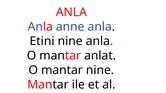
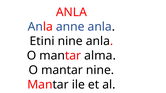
anlat: anlat -> alma (100, 56)
